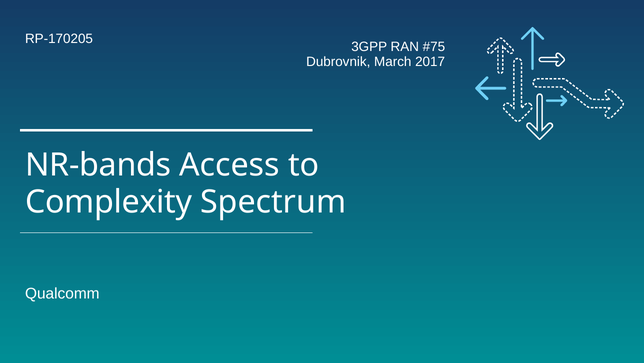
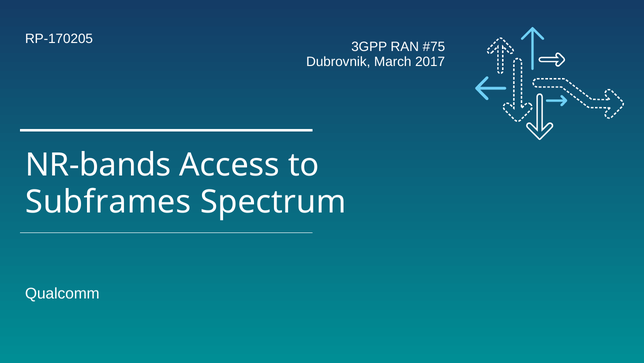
Complexity: Complexity -> Subframes (108, 202)
